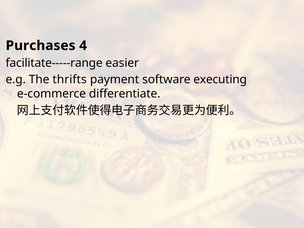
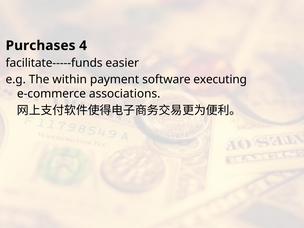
facilitate-----range: facilitate-----range -> facilitate-----funds (54, 63)
thrifts: thrifts -> within (70, 80)
differentiate: differentiate -> associations (125, 94)
